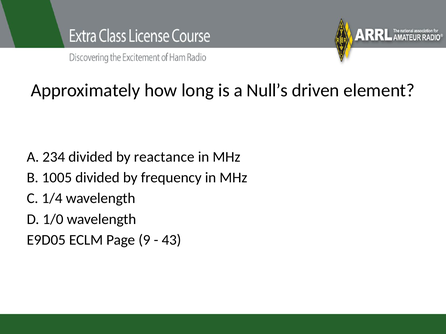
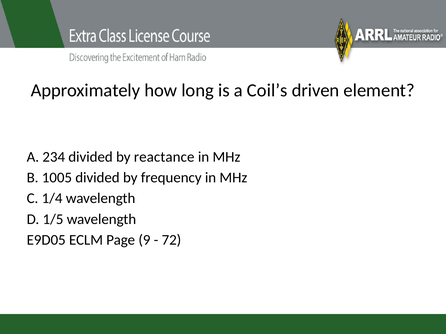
Null’s: Null’s -> Coil’s (267, 90)
1/0: 1/0 -> 1/5 (53, 220)
43: 43 -> 72 (171, 240)
